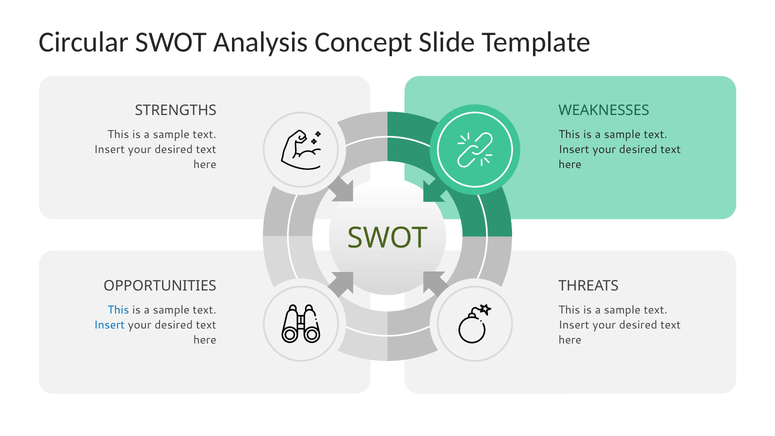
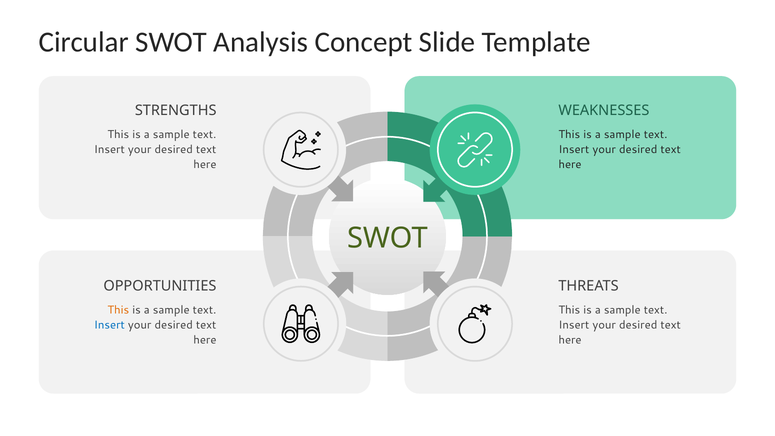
This colour: blue -> orange (118, 310)
